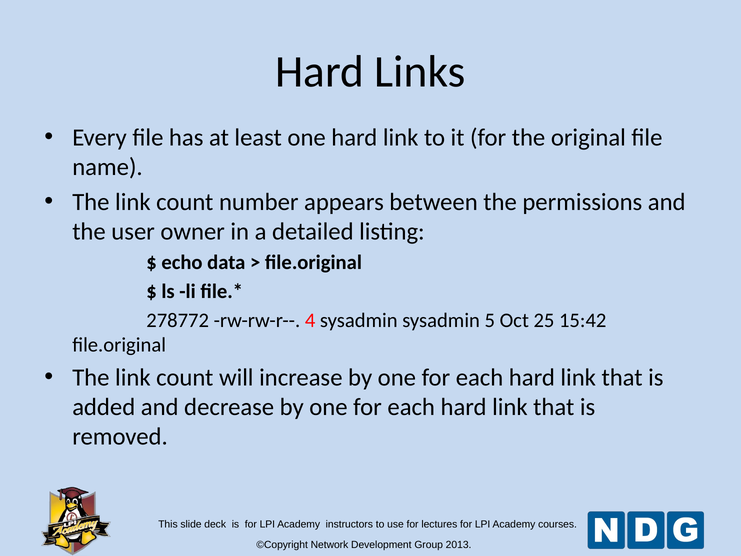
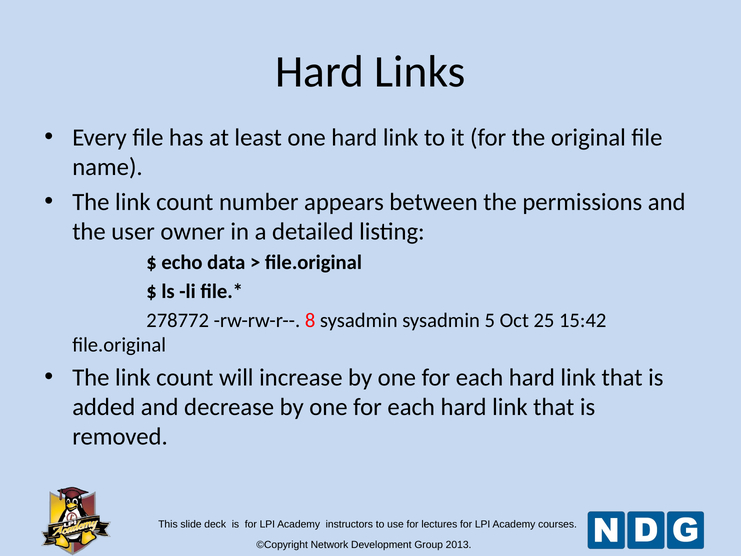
4: 4 -> 8 (310, 320)
